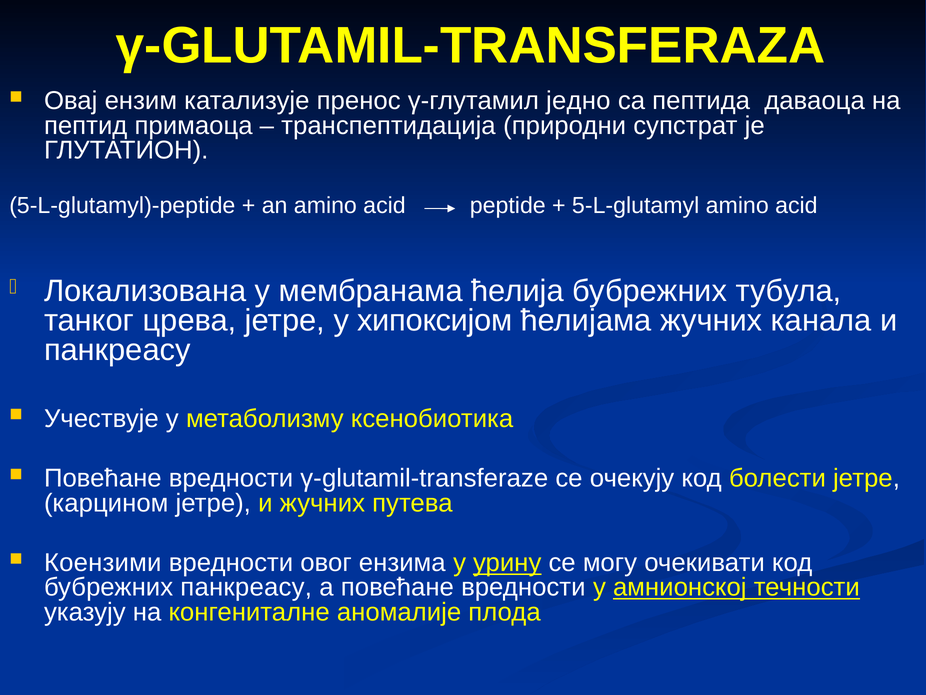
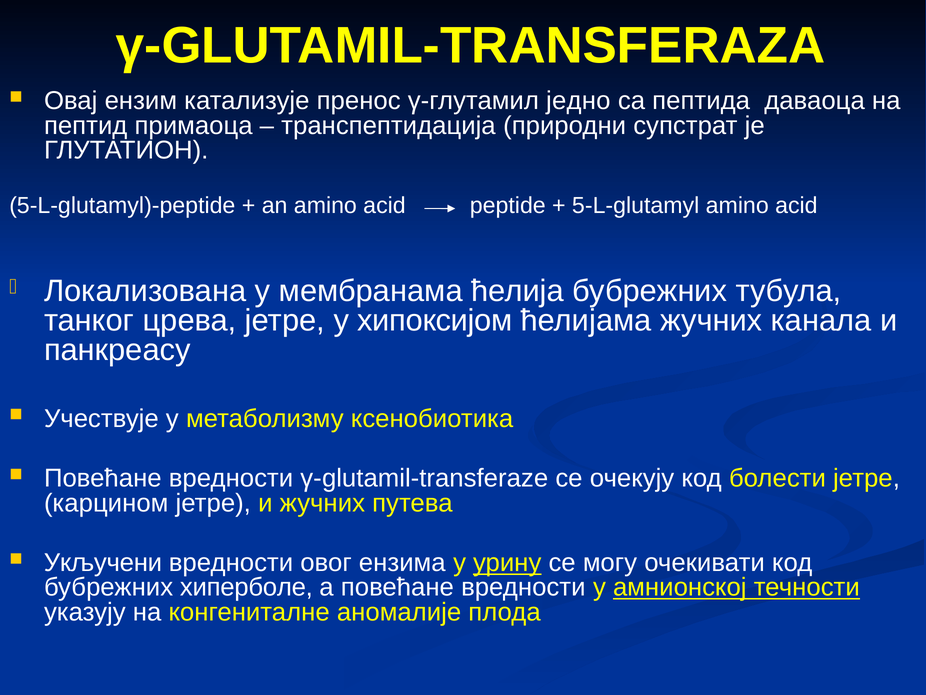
Коензими: Коензими -> Укључени (103, 562)
бубрежних панкреасу: панкреасу -> хиперболе (246, 587)
